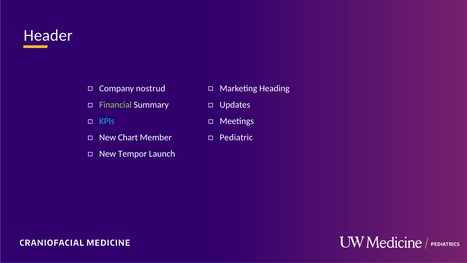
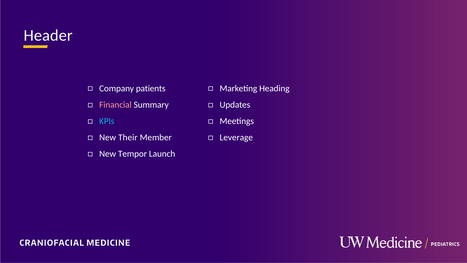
nostrud: nostrud -> patients (151, 88)
Financial colour: light green -> pink (115, 105)
Chart: Chart -> Their (128, 137)
Pediatric: Pediatric -> Leverage (236, 137)
